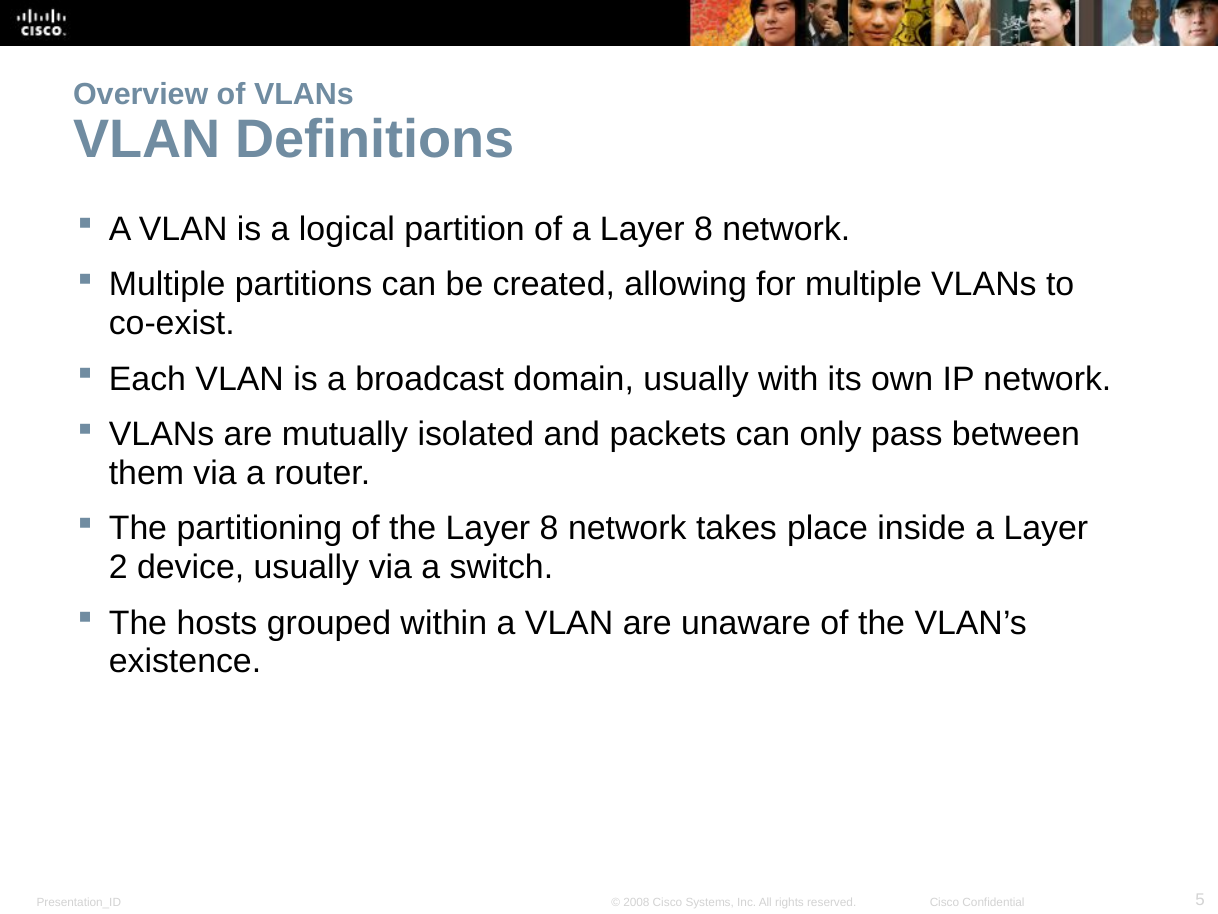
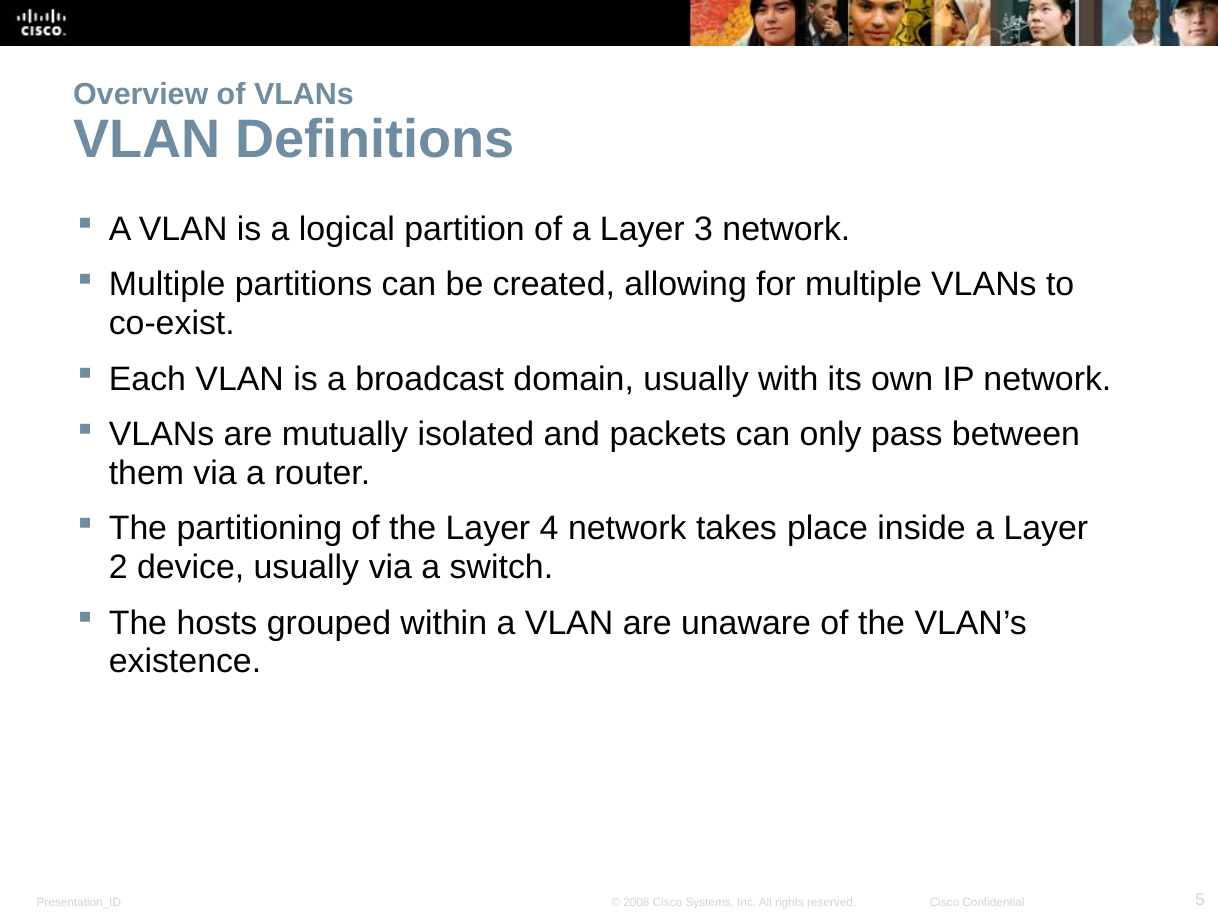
a Layer 8: 8 -> 3 (703, 229)
the Layer 8: 8 -> 4 (549, 528)
